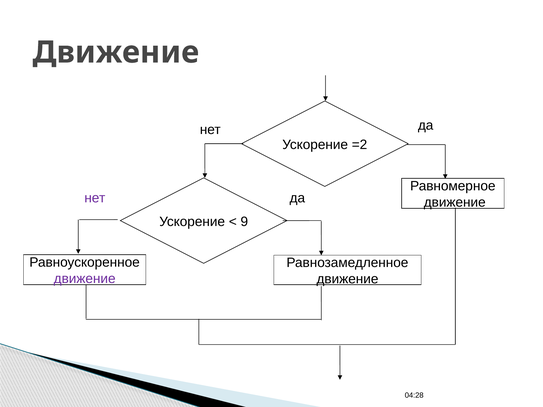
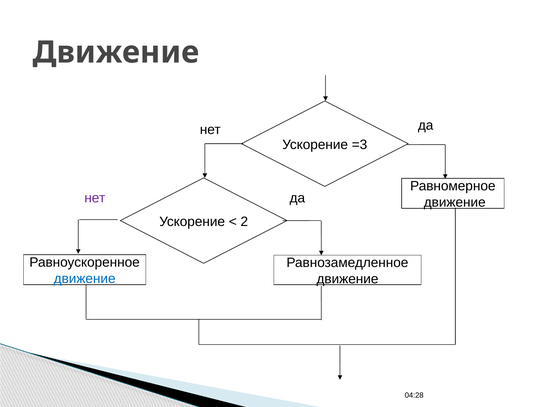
=2: =2 -> =3 (360, 145)
9: 9 -> 2 (244, 222)
движение colour: purple -> blue (85, 279)
